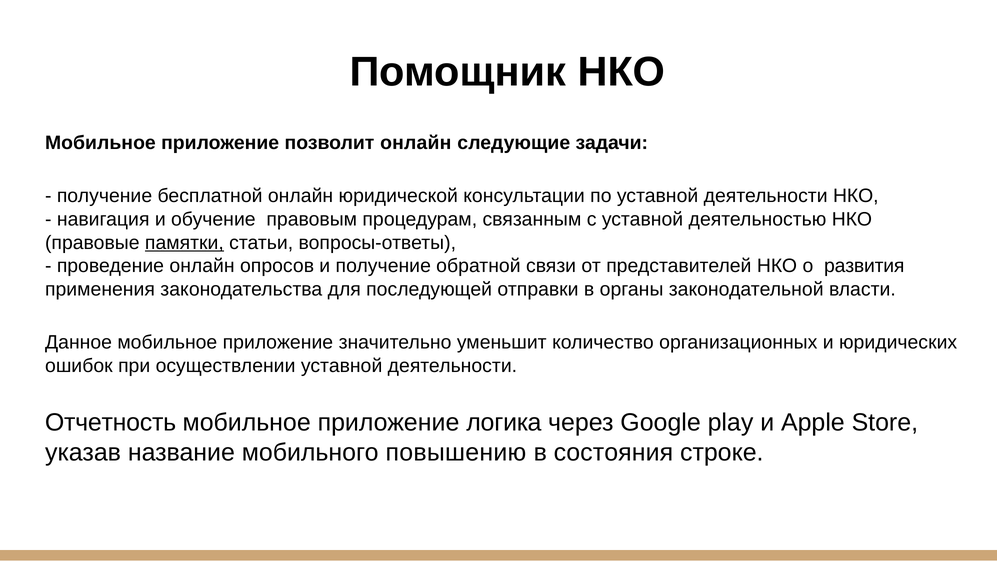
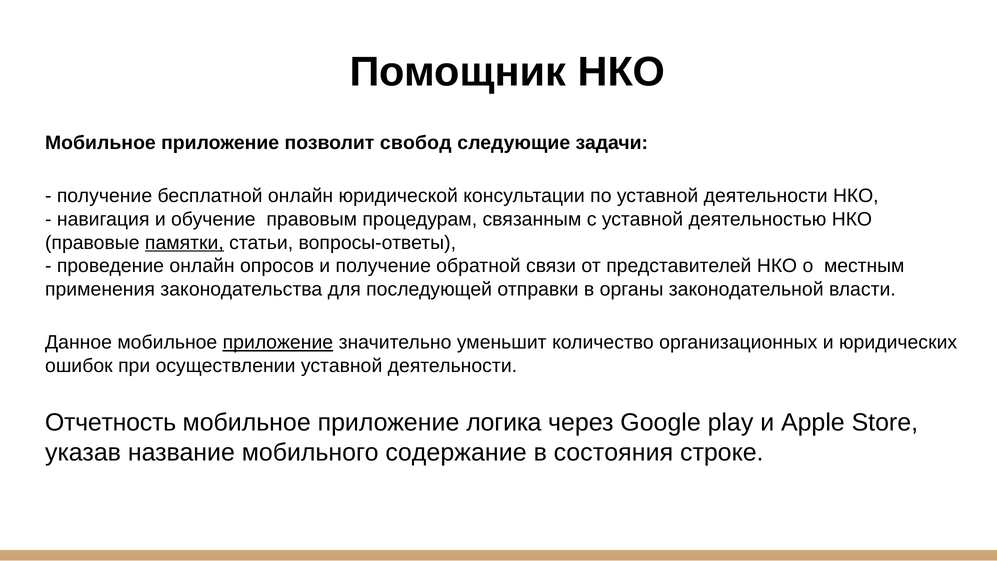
позволит онлайн: онлайн -> свобод (416, 143)
развития: развития -> местным (864, 266)
приложение underline: none -> present (278, 342)
повышению: повышению -> содержание (456, 452)
